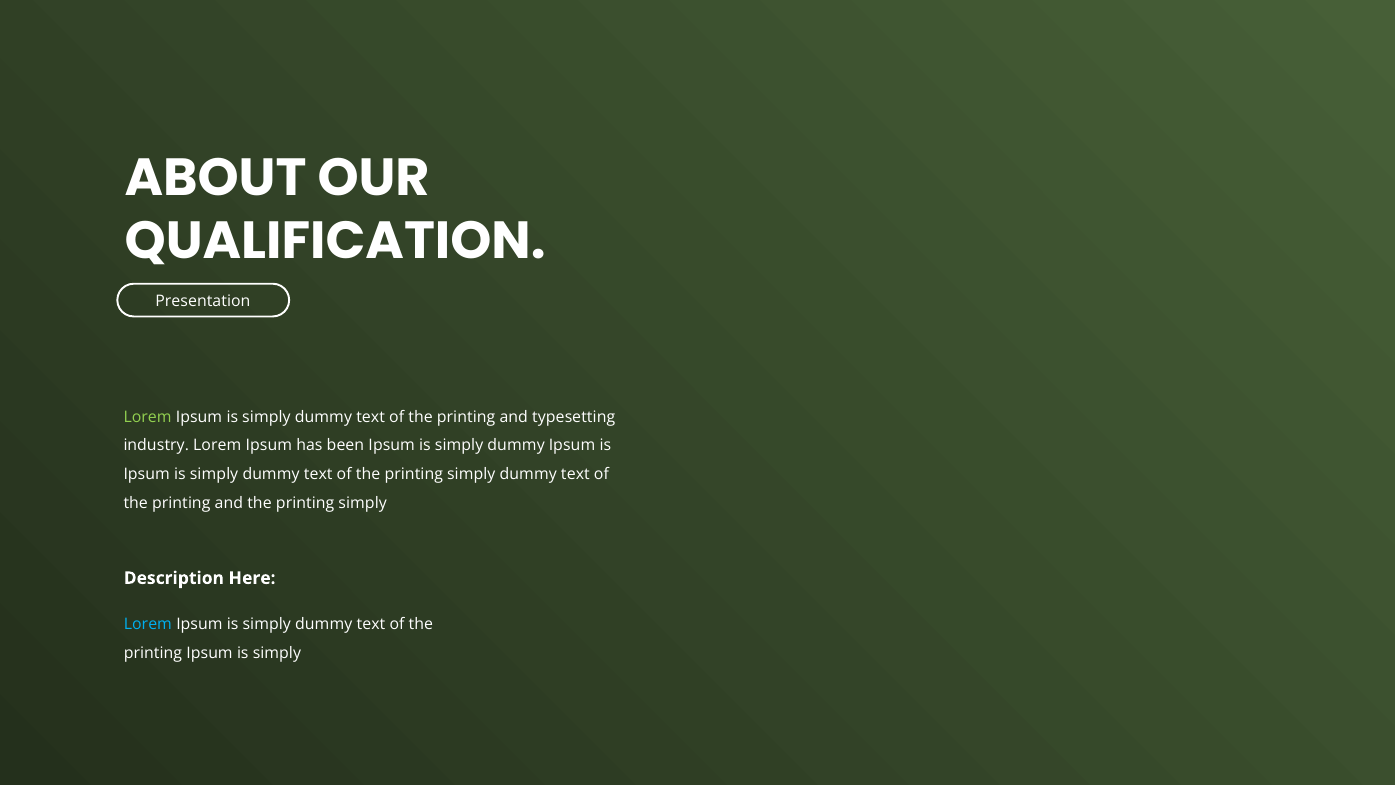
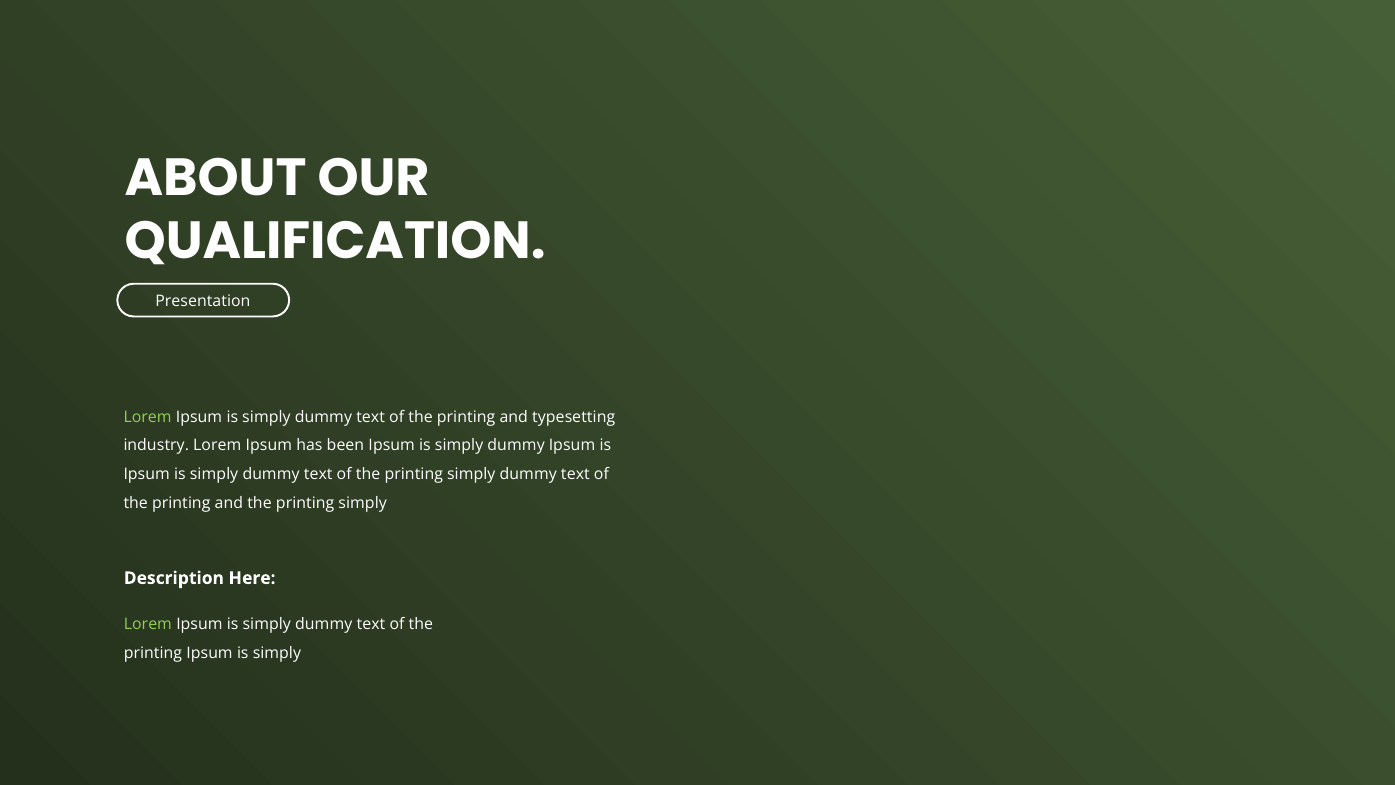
Lorem colour: light blue -> light green (148, 624)
